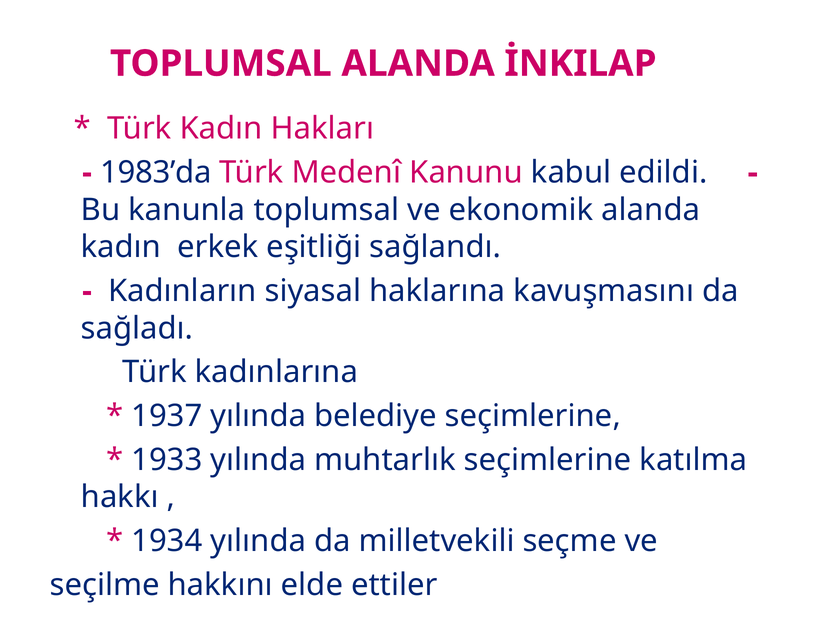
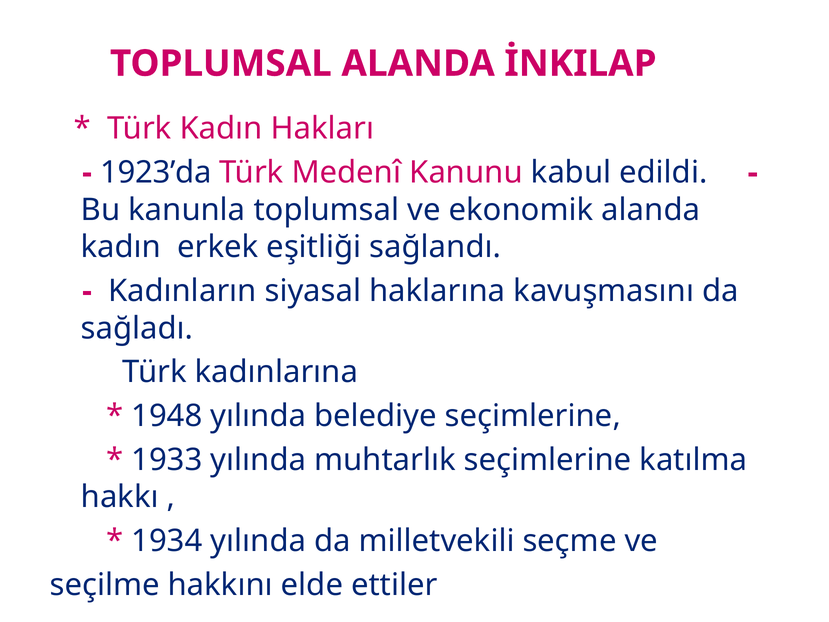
1983’da: 1983’da -> 1923’da (156, 172)
1937: 1937 -> 1948 (167, 416)
